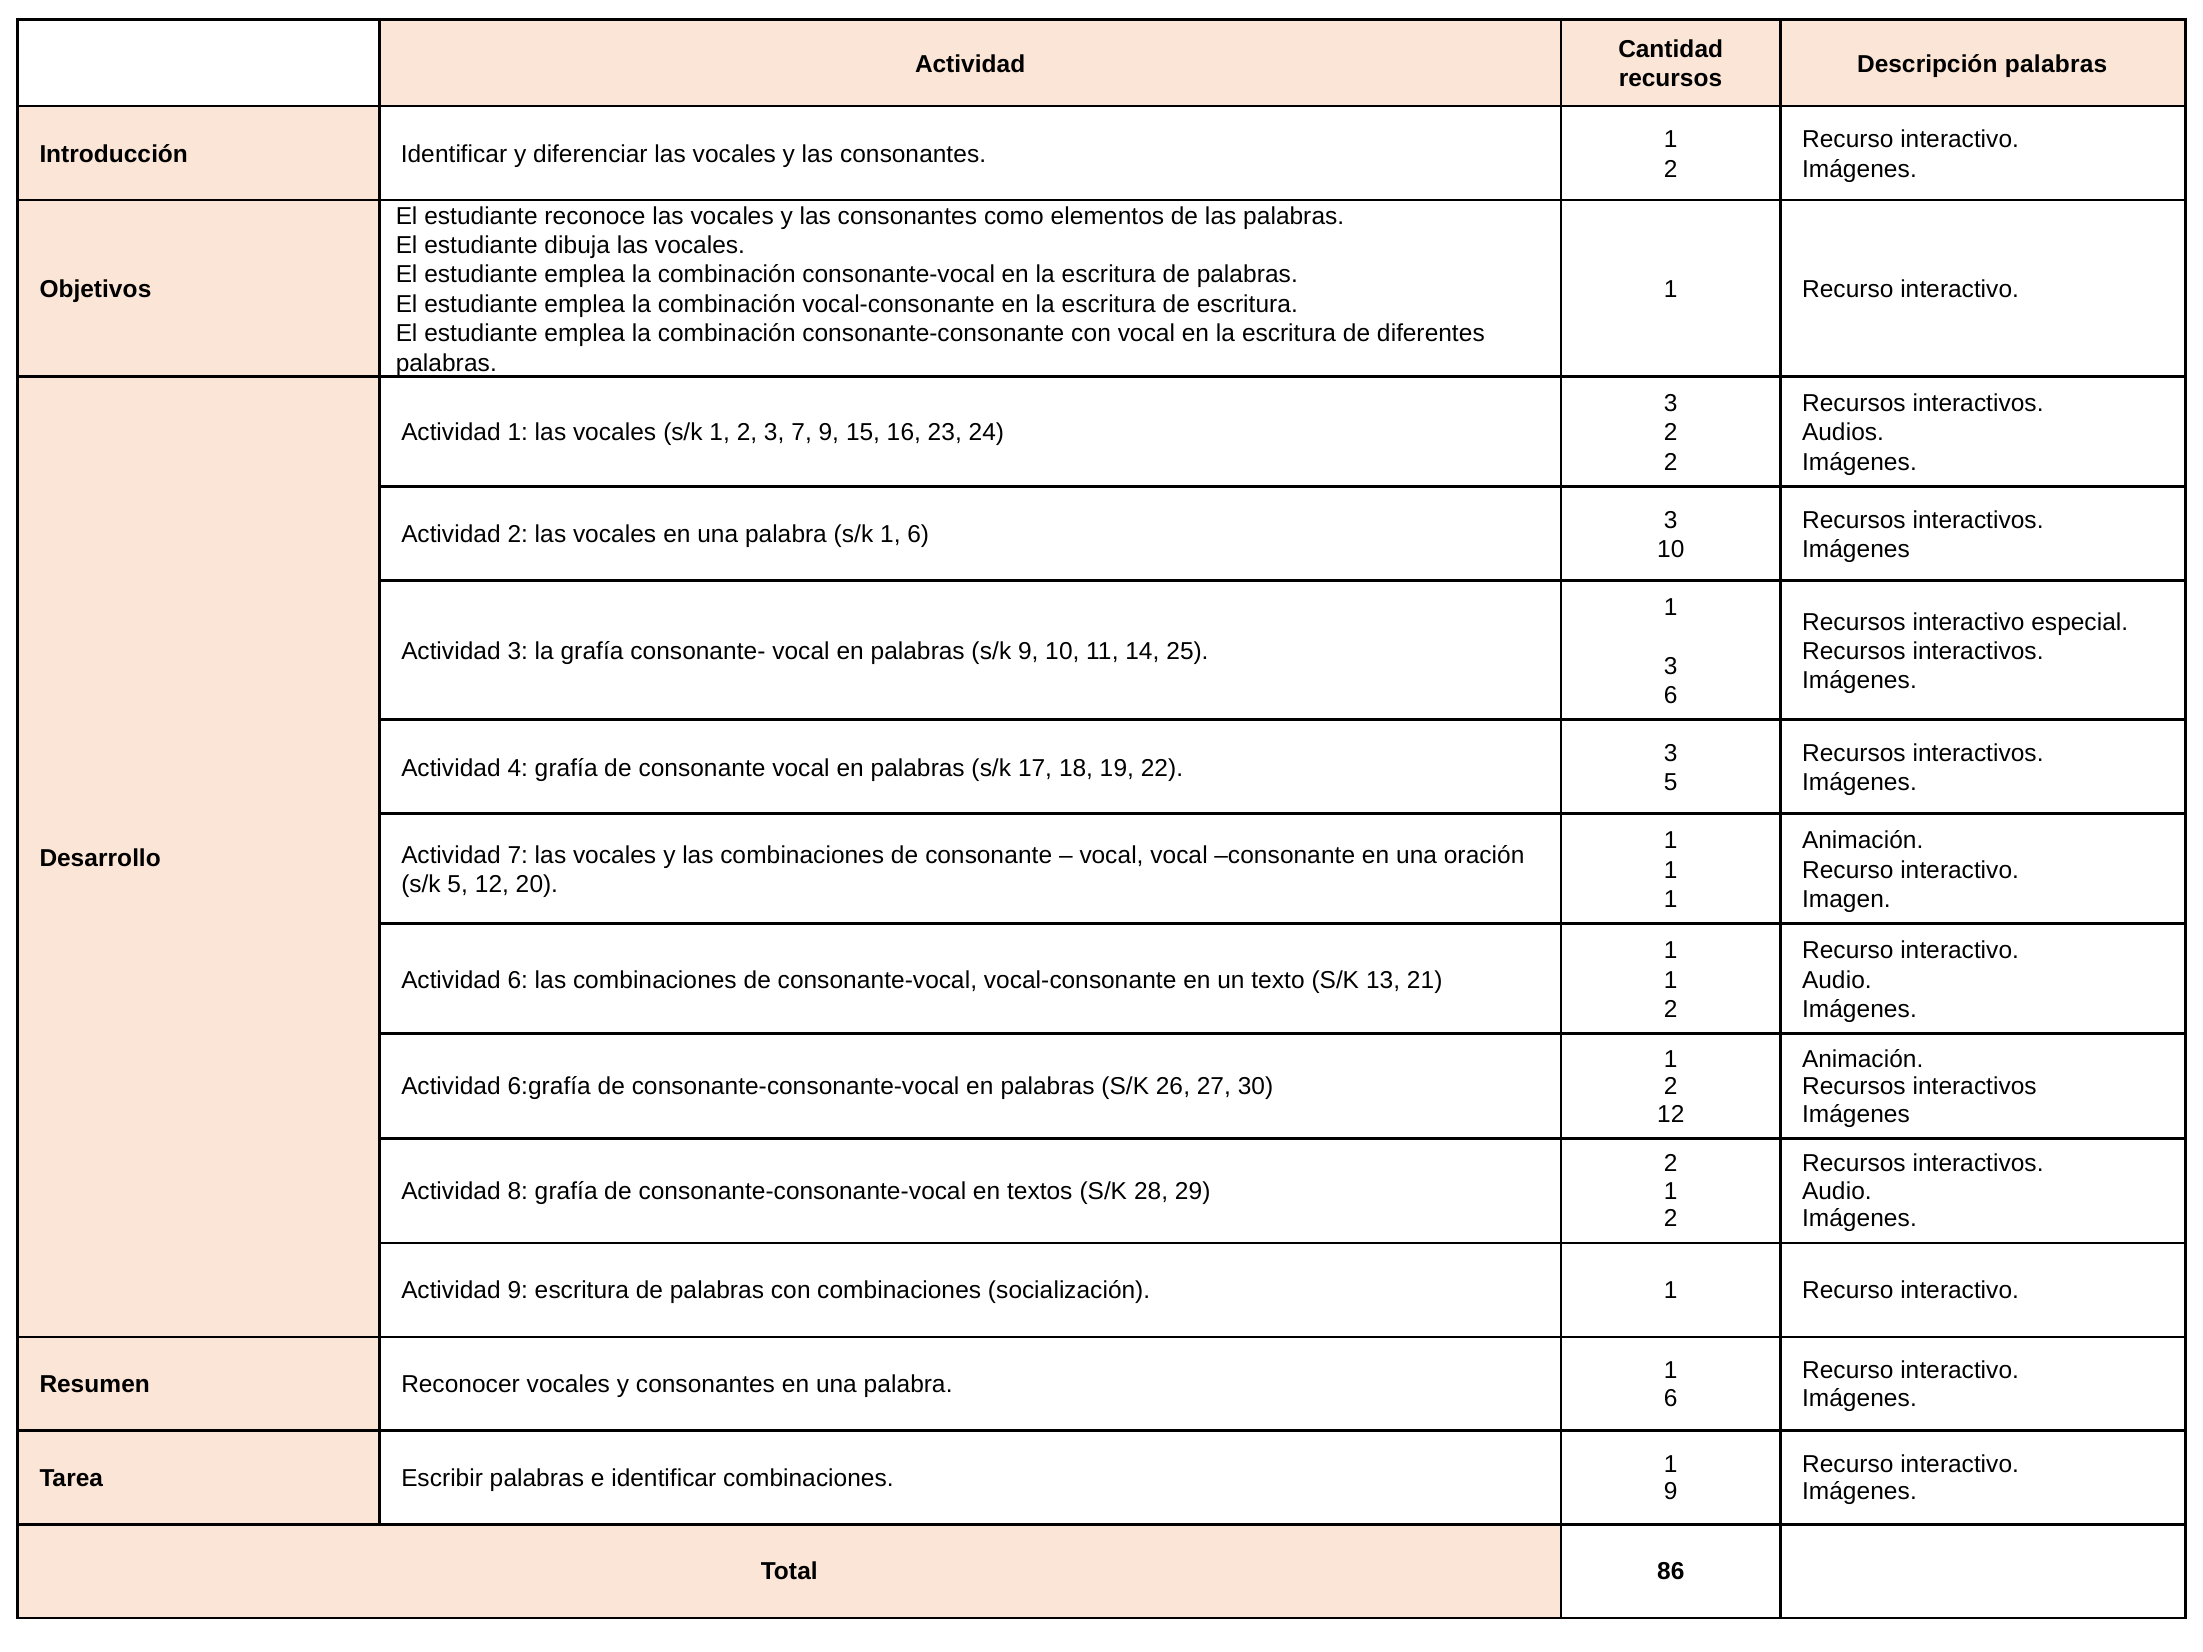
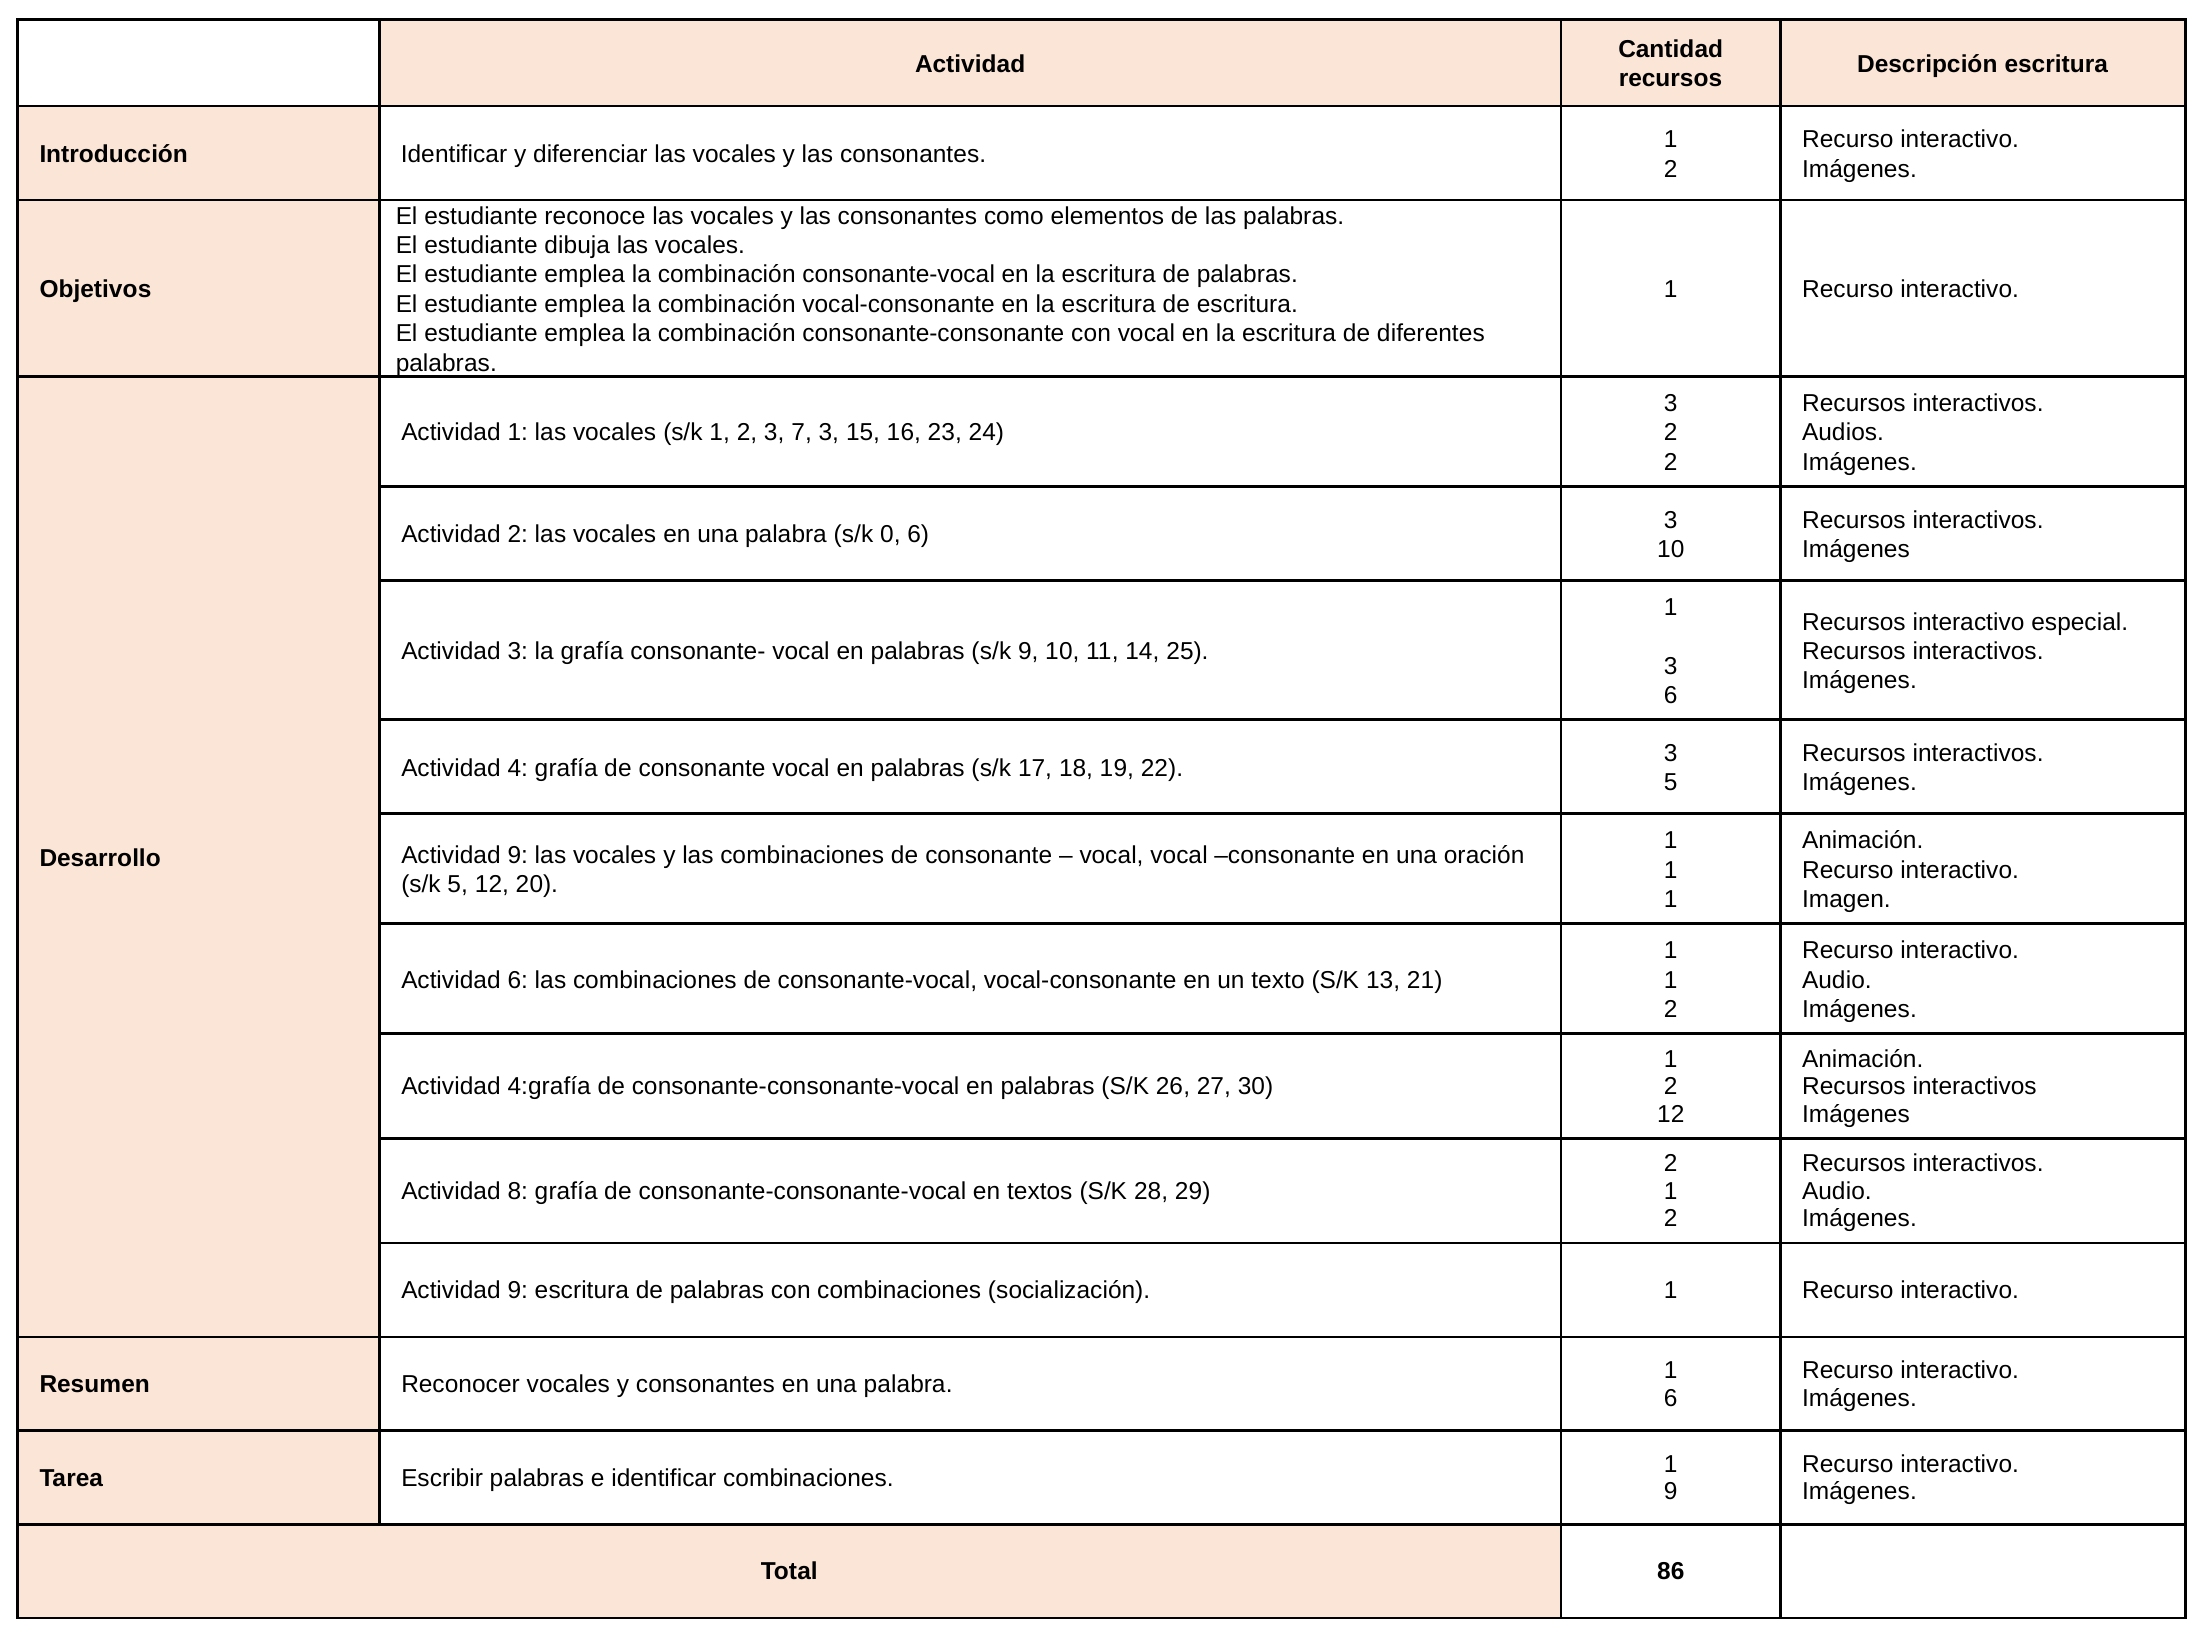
Descripción palabras: palabras -> escritura (2056, 64)
7 9: 9 -> 3 (829, 433)
palabra s/k 1: 1 -> 0 (890, 535)
7: 7 -> 9 (518, 855)
6:grafía: 6:grafía -> 4:grafía (549, 1087)
